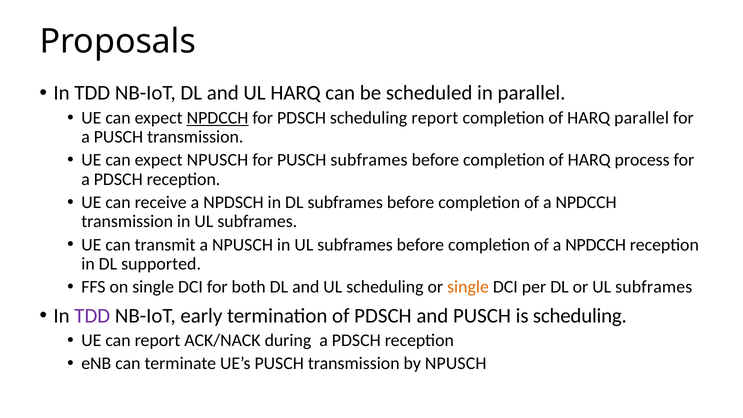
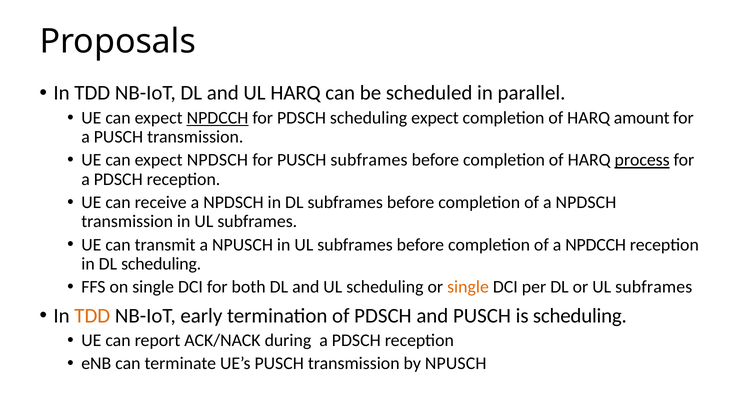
scheduling report: report -> expect (435, 118)
HARQ parallel: parallel -> amount (642, 118)
expect NPUSCH: NPUSCH -> NPDSCH (217, 160)
process underline: none -> present (642, 160)
NPDCCH: NPDCCH -> NPDSCH (586, 202)
DL supported: supported -> scheduling (161, 264)
TDD colour: purple -> orange (92, 316)
